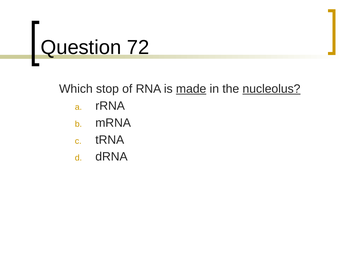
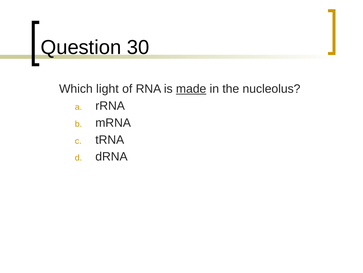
72: 72 -> 30 (138, 47)
stop: stop -> light (107, 89)
nucleolus underline: present -> none (271, 89)
